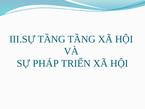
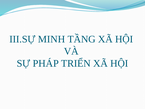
III.SỰ TẦNG: TẦNG -> MINH (51, 39)
